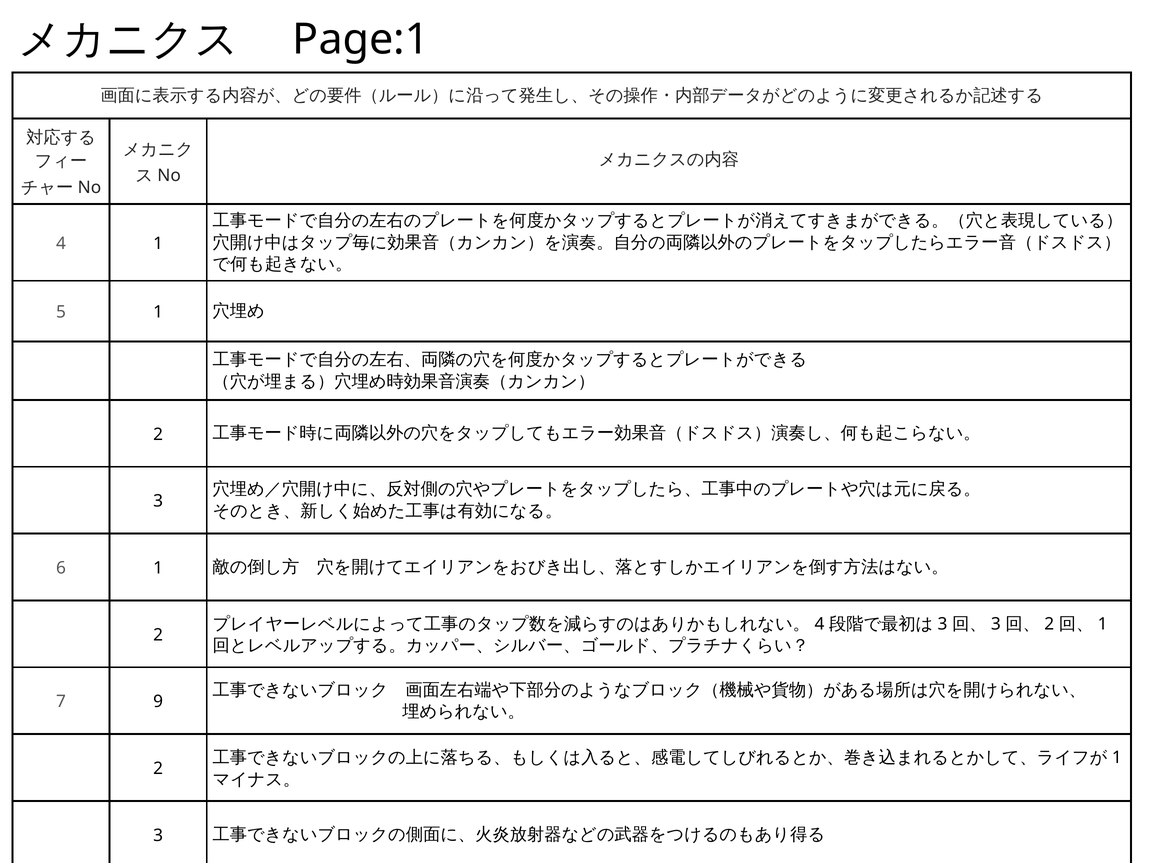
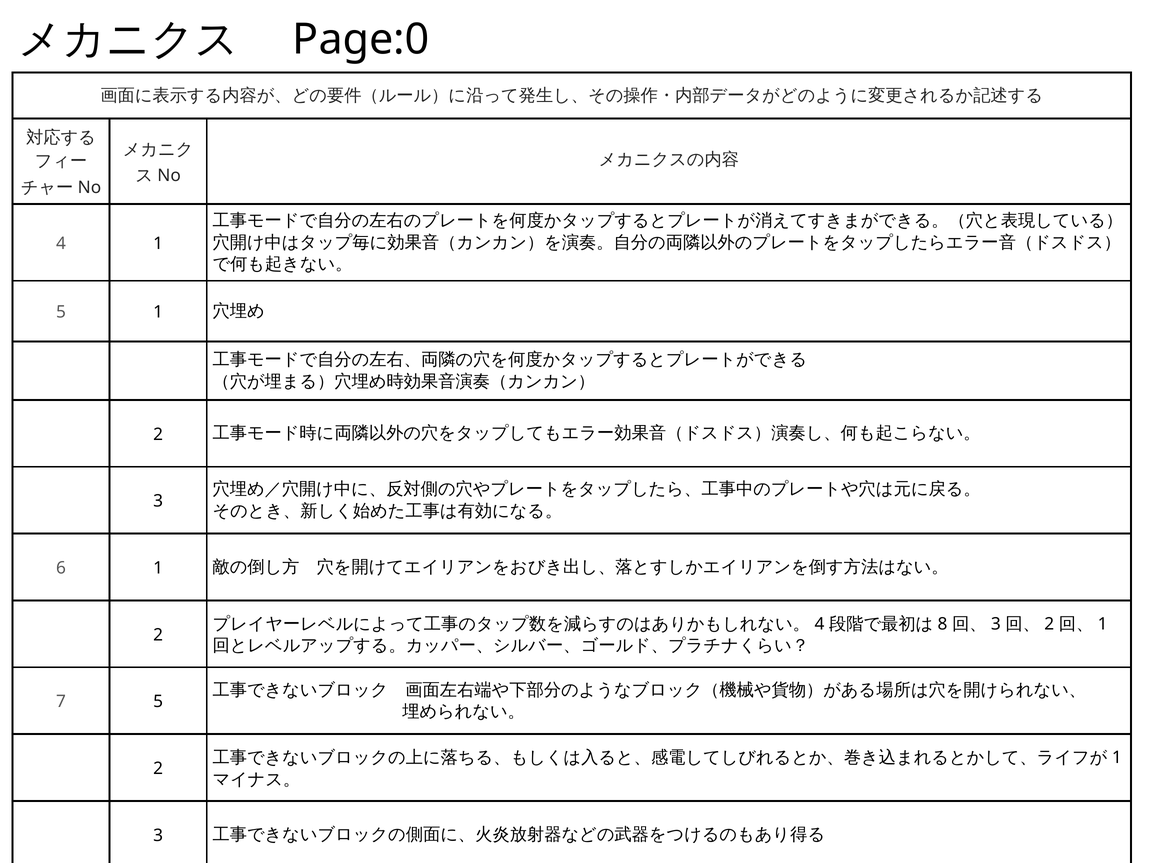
Page:1: Page:1 -> Page:0 (361, 39)
3: 3 -> 8 (943, 624)
7 9: 9 -> 5 (158, 701)
